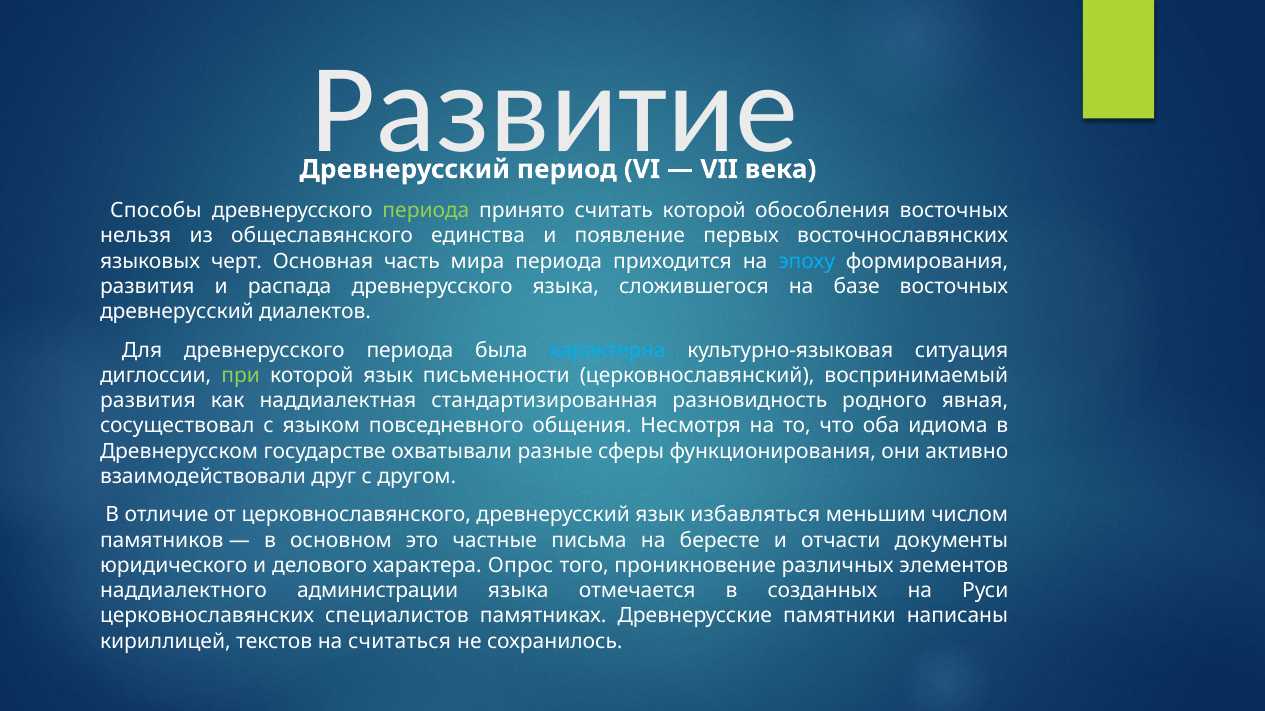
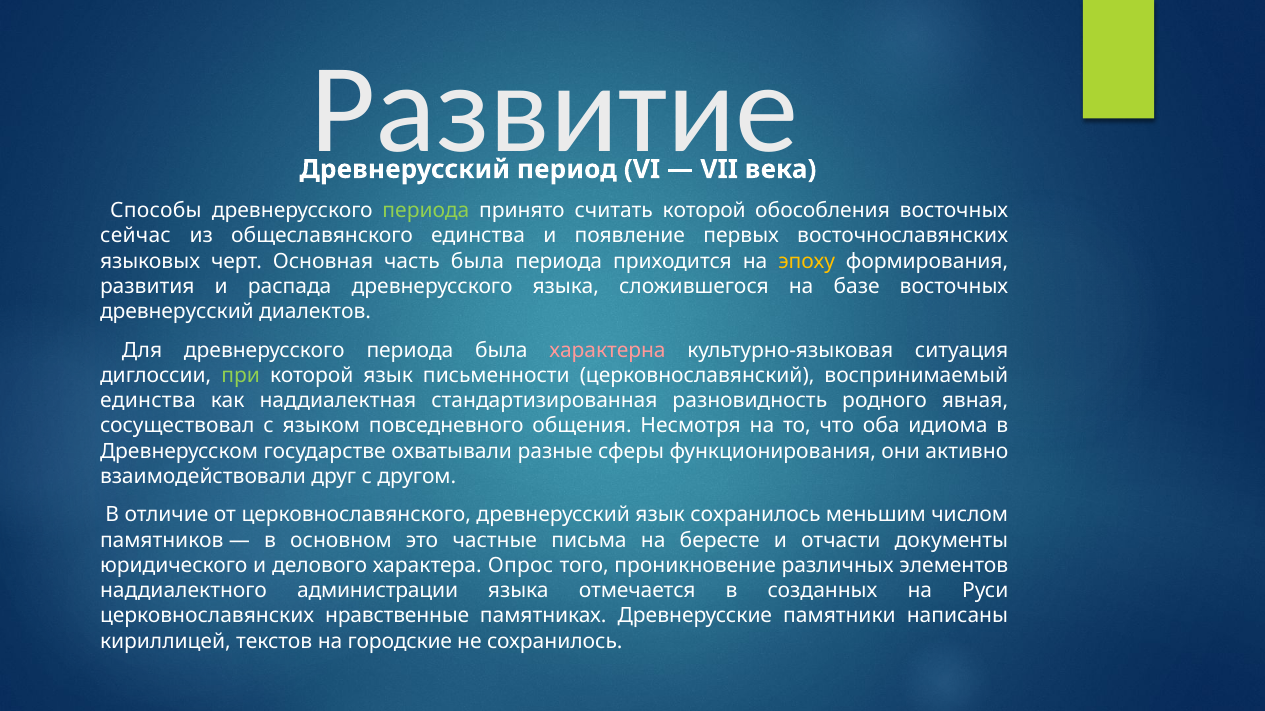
нельзя: нельзя -> сейчас (136, 236)
часть мира: мира -> была (477, 261)
эпоху colour: light blue -> yellow (807, 261)
характерна colour: light blue -> pink (608, 350)
развития: развития -> единства (148, 401)
язык избавляться: избавляться -> сохранилось (755, 515)
специалистов: специалистов -> нравственные (397, 616)
считаться: считаться -> городские (400, 642)
